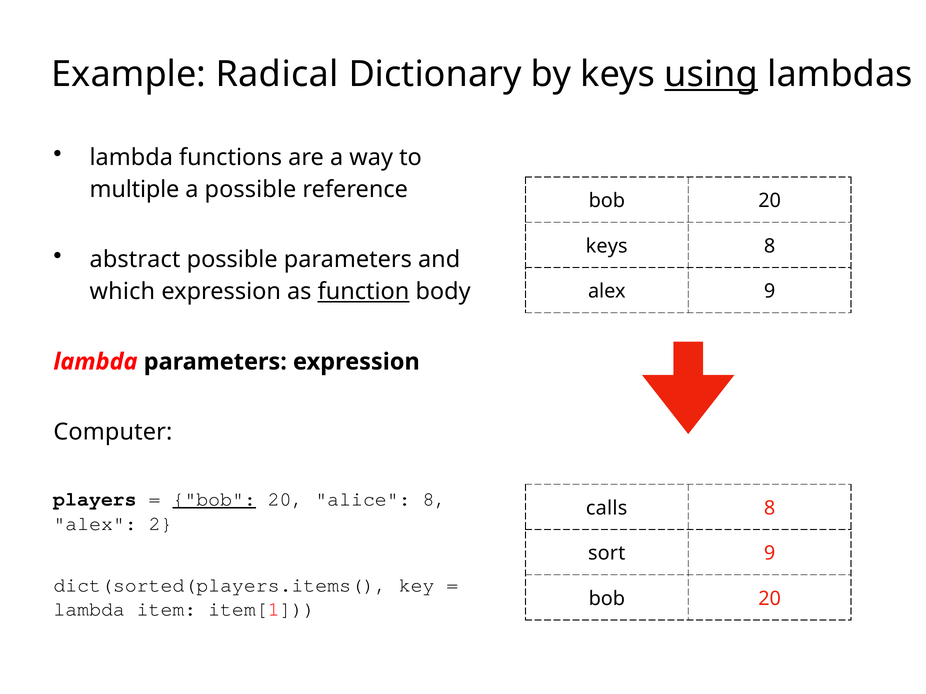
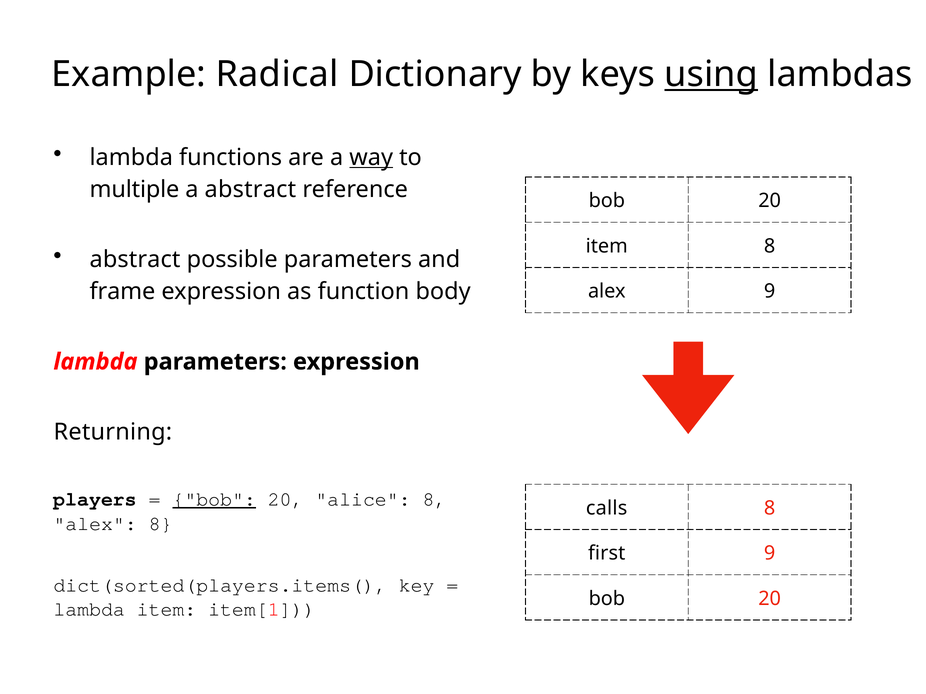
way underline: none -> present (371, 158)
a possible: possible -> abstract (250, 190)
keys: keys -> item (607, 246)
which: which -> frame (122, 292)
function underline: present -> none (364, 292)
Computer: Computer -> Returning (113, 432)
alex 2: 2 -> 8 (161, 524)
sort: sort -> first (607, 554)
